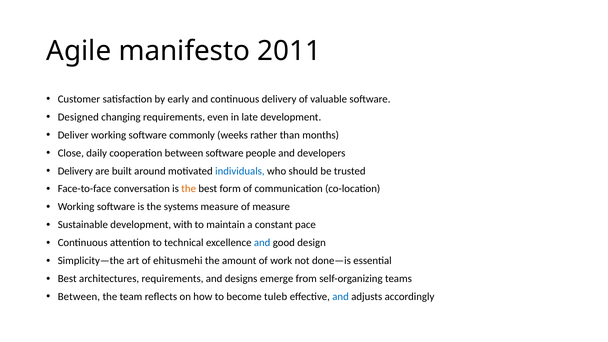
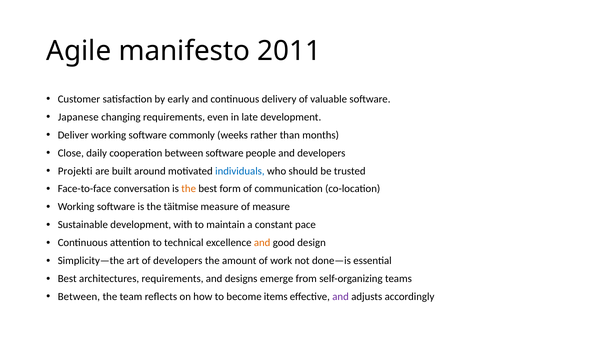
Designed: Designed -> Japanese (78, 117)
Delivery: Delivery -> Projekti (75, 171)
systems: systems -> täitmise (181, 207)
and colour: blue -> orange (262, 243)
of ehitusmehi: ehitusmehi -> developers (178, 261)
tuleb: tuleb -> items (276, 297)
and colour: blue -> purple (341, 297)
